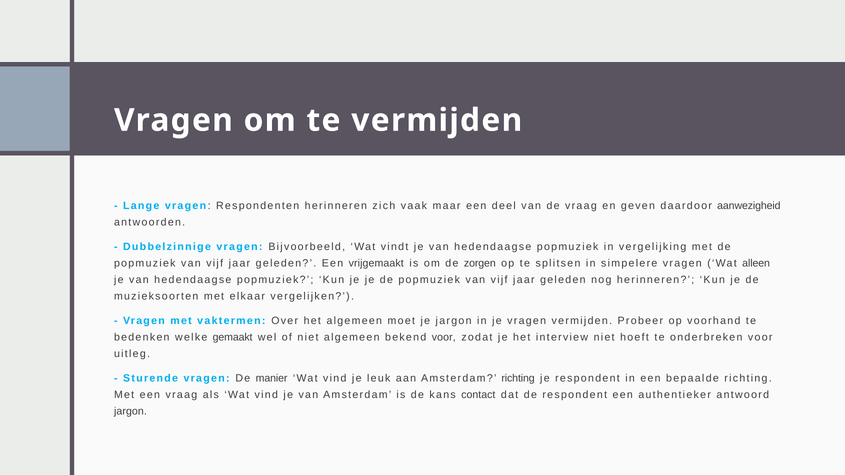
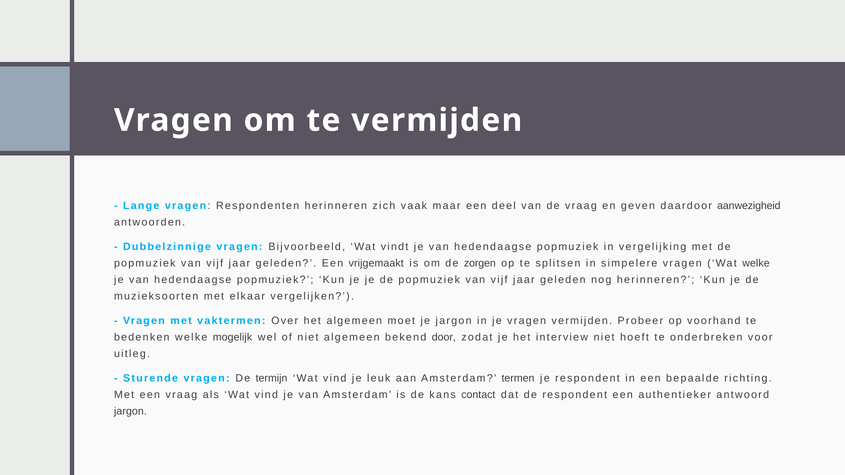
Wat alleen: alleen -> welke (756, 263)
gemaakt: gemaakt -> mogelijk (233, 337)
bekend voor: voor -> door (444, 337)
manier: manier -> termijn (272, 379)
Amsterdam richting: richting -> termen (518, 379)
